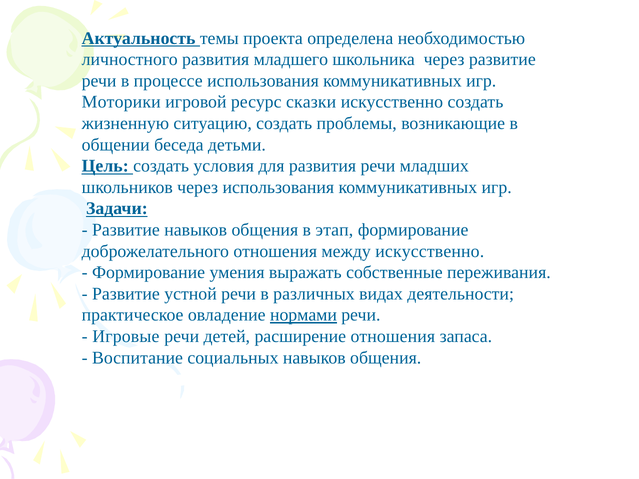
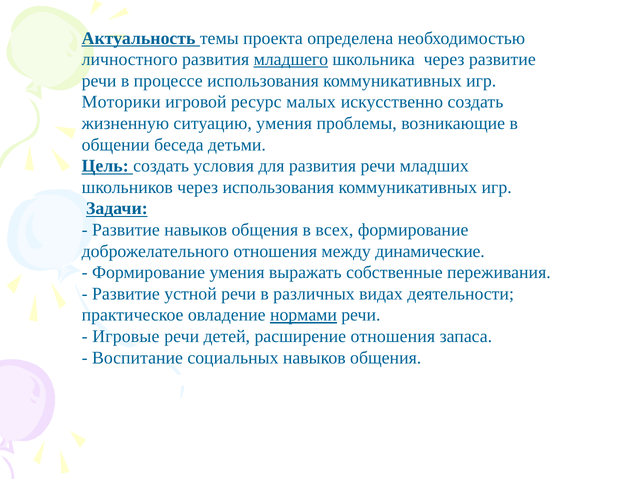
младшего underline: none -> present (291, 60)
сказки: сказки -> малых (311, 102)
ситуацию создать: создать -> умения (284, 123)
этап: этап -> всех (334, 230)
между искусственно: искусственно -> динамические (430, 251)
